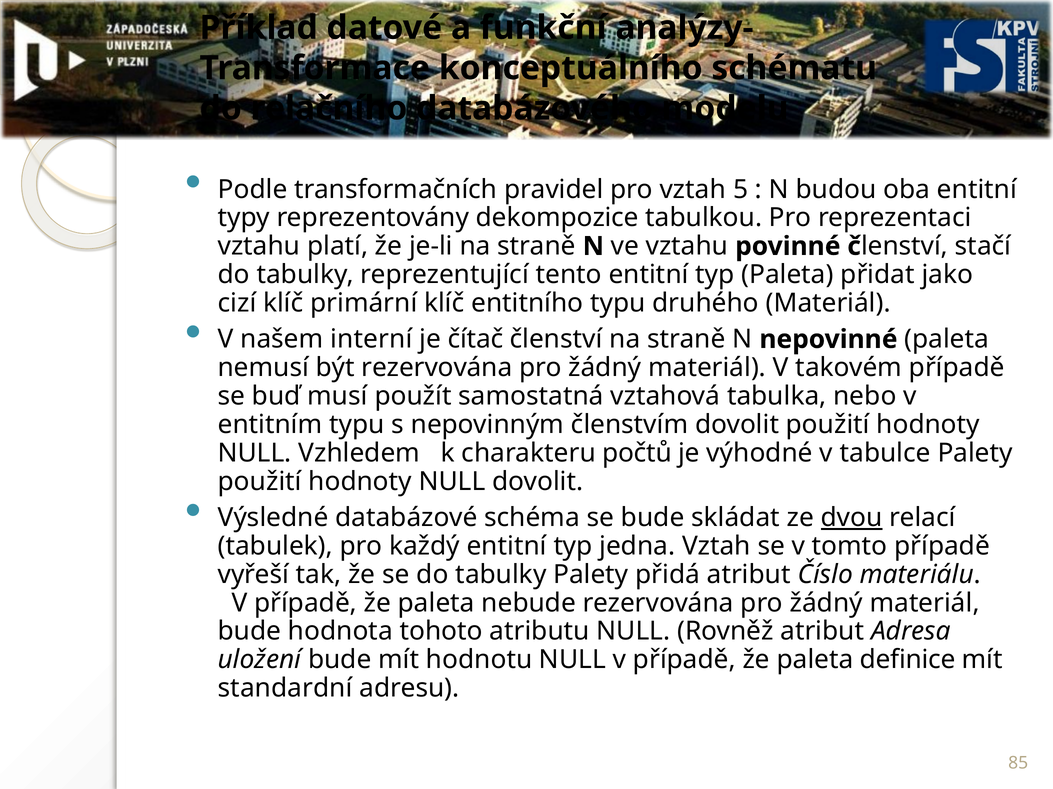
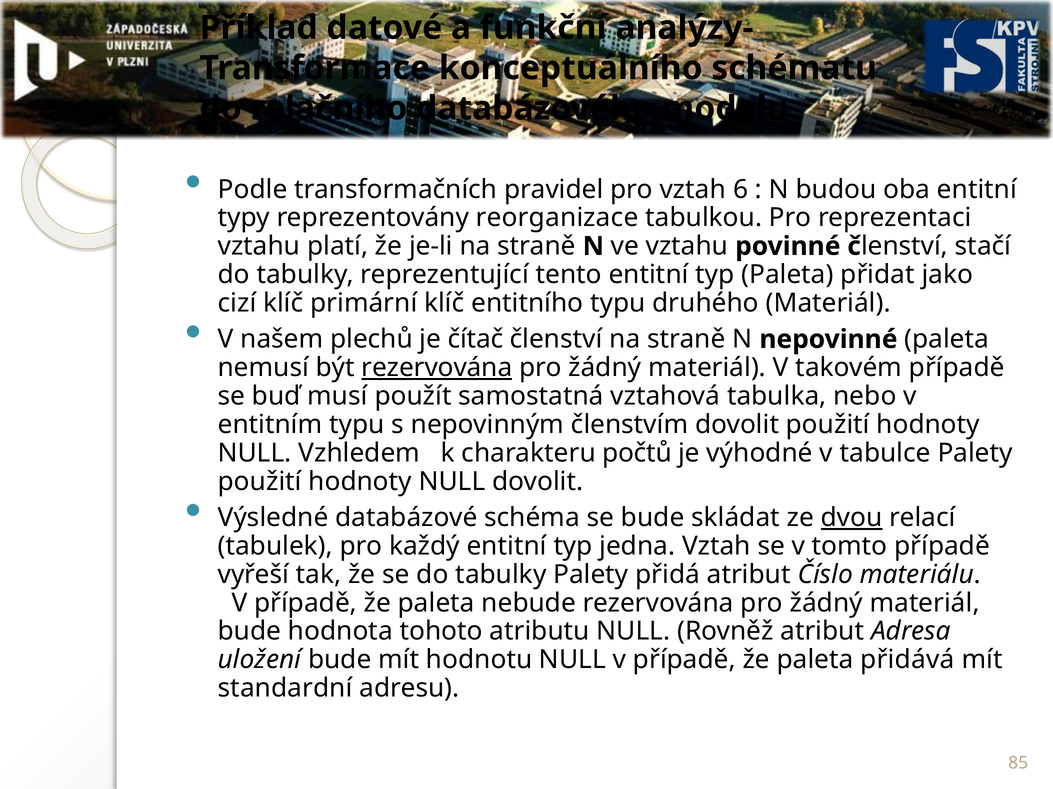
5: 5 -> 6 (741, 190)
dekompozice: dekompozice -> reorganizace (557, 218)
interní: interní -> plechů (372, 340)
rezervována underline: none -> present (437, 368)
definice: definice -> přidává (907, 660)
